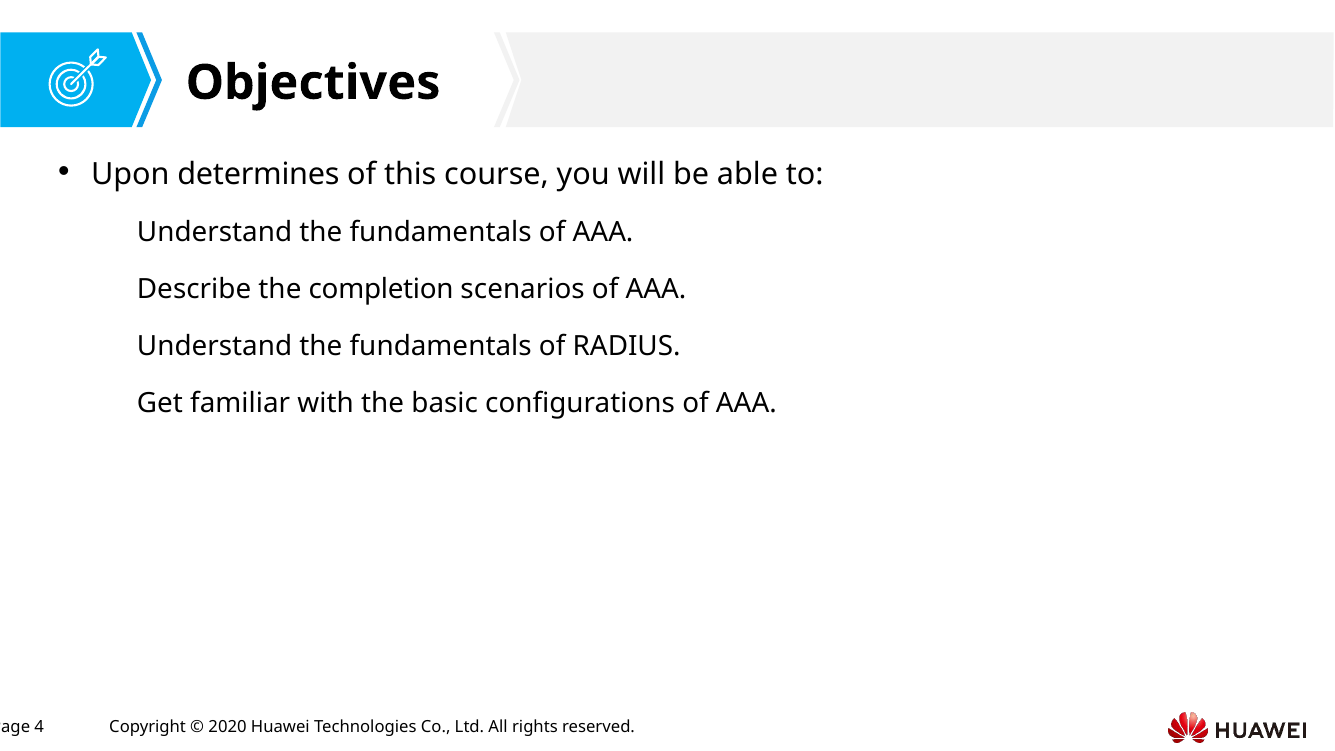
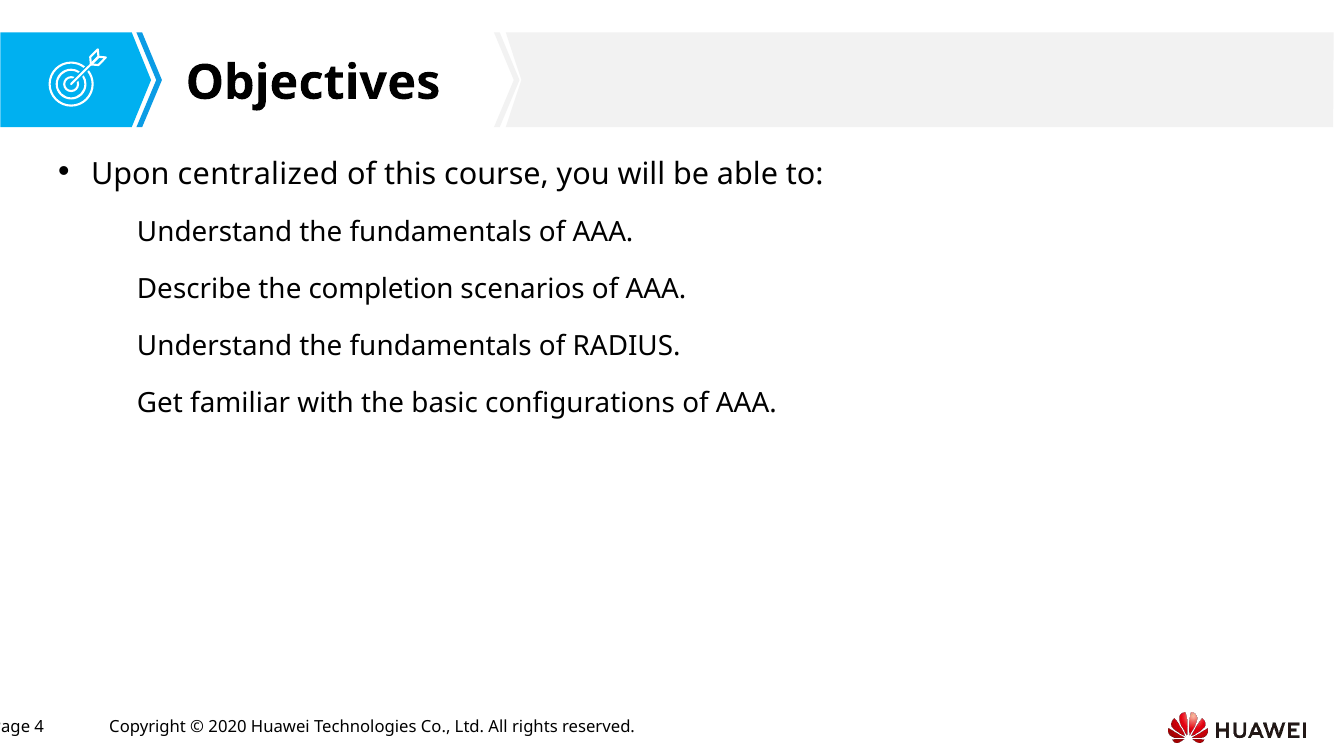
determines: determines -> centralized (258, 175)
